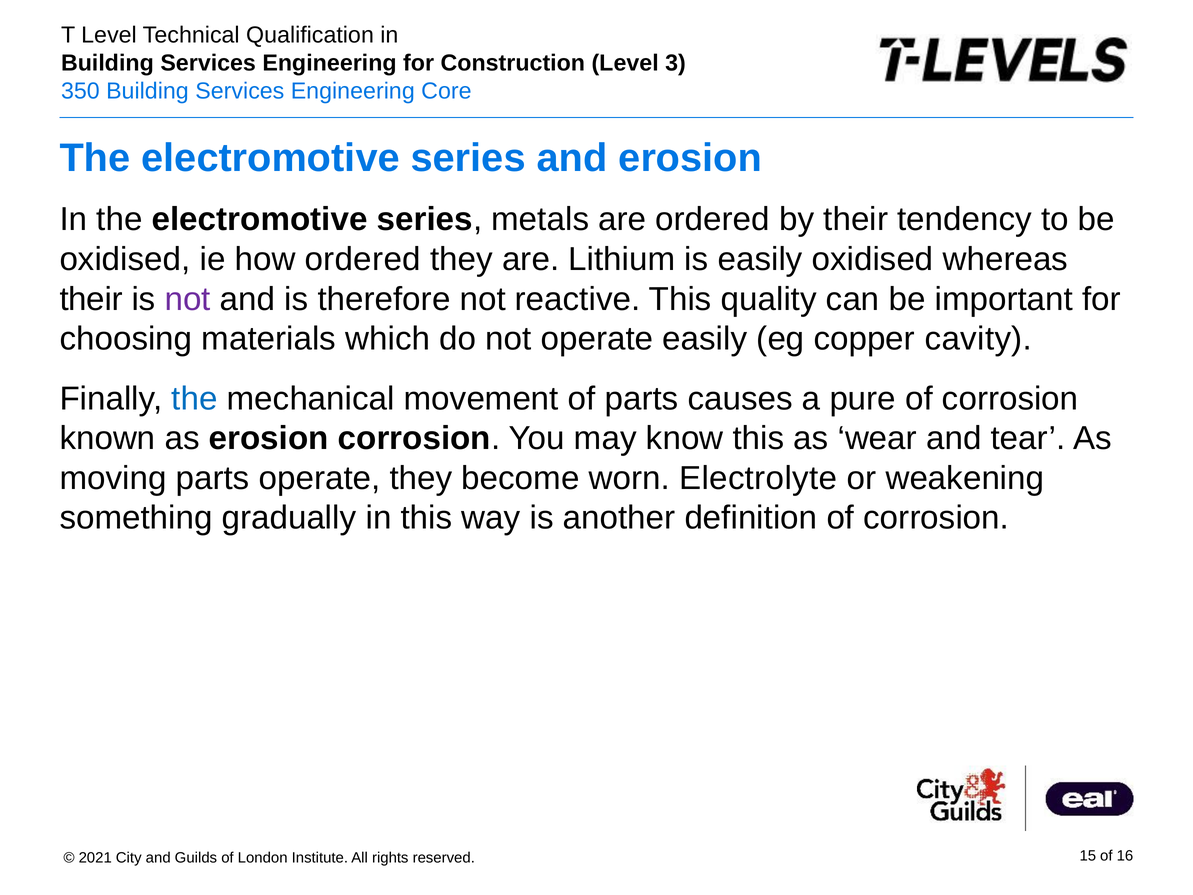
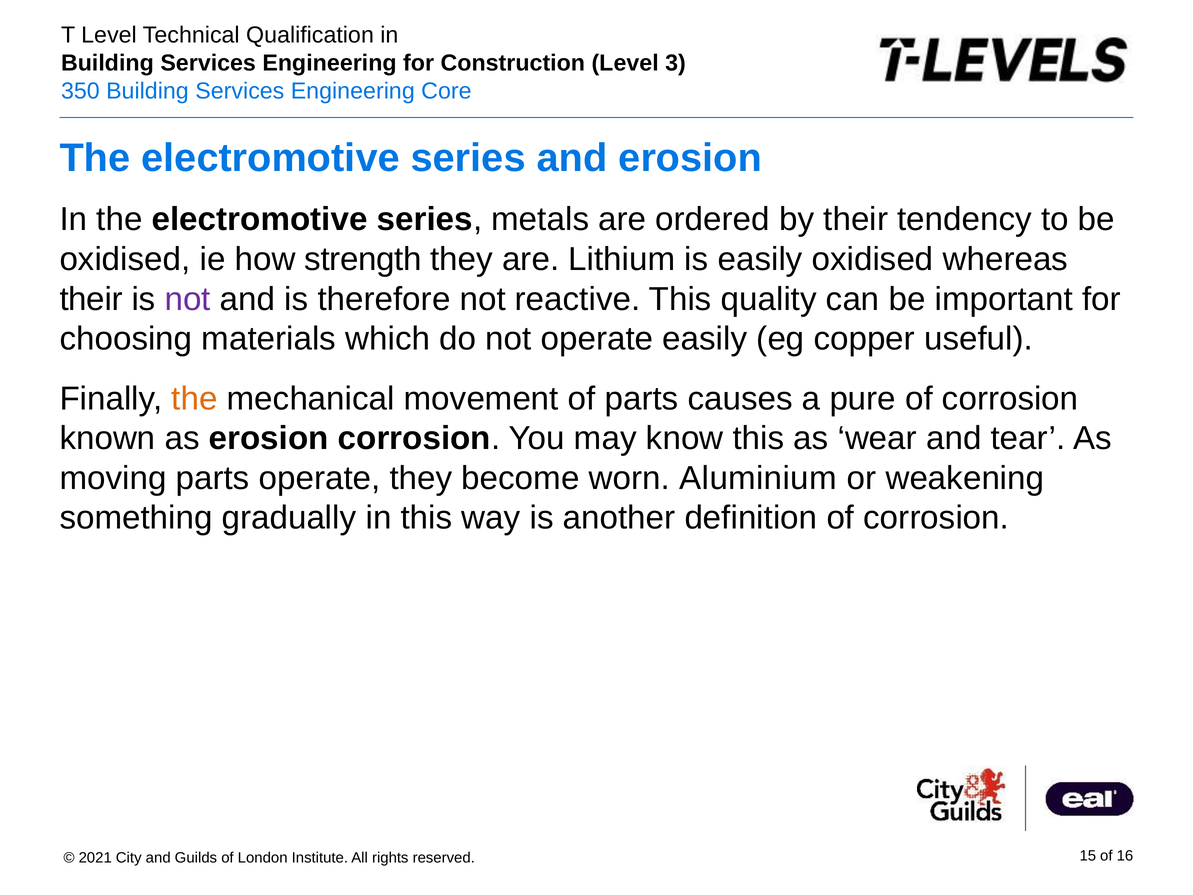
how ordered: ordered -> strength (363, 259)
cavity: cavity -> useful (979, 339)
the colour: blue -> orange (194, 399)
Electrolyte: Electrolyte -> Aluminium (758, 478)
